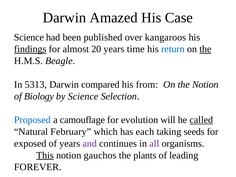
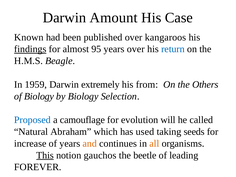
Amazed: Amazed -> Amount (114, 18)
Science: Science -> Known (29, 37)
20: 20 -> 95 (96, 49)
years time: time -> over (136, 49)
the underline: present -> none (205, 49)
5313: 5313 -> 1959 (36, 84)
compared: compared -> extremely (100, 84)
the Notion: Notion -> Others (205, 84)
by Science: Science -> Biology (83, 96)
called underline: present -> none (201, 120)
February: February -> Abraham (71, 132)
each: each -> used (145, 132)
exposed: exposed -> increase (30, 143)
and colour: purple -> orange (90, 143)
all colour: purple -> orange (154, 143)
plants: plants -> beetle (145, 155)
